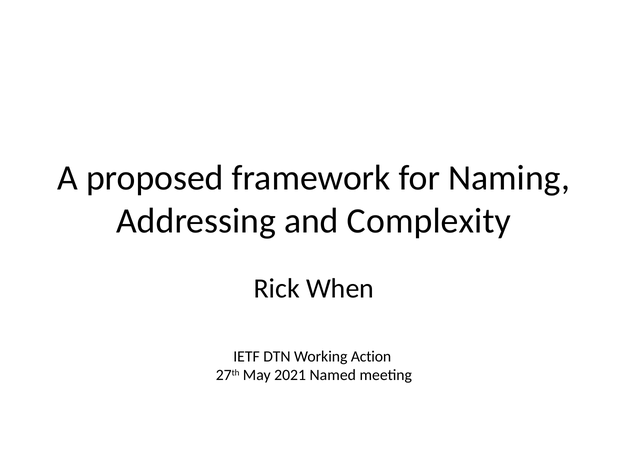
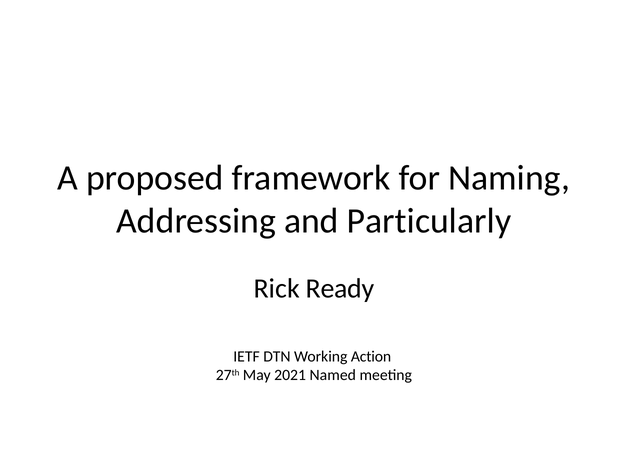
Complexity: Complexity -> Particularly (429, 221)
When: When -> Ready (340, 289)
